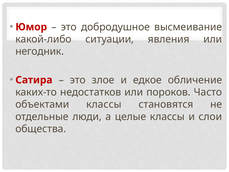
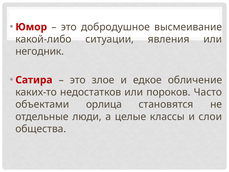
объектами классы: классы -> орлица (104, 104)
